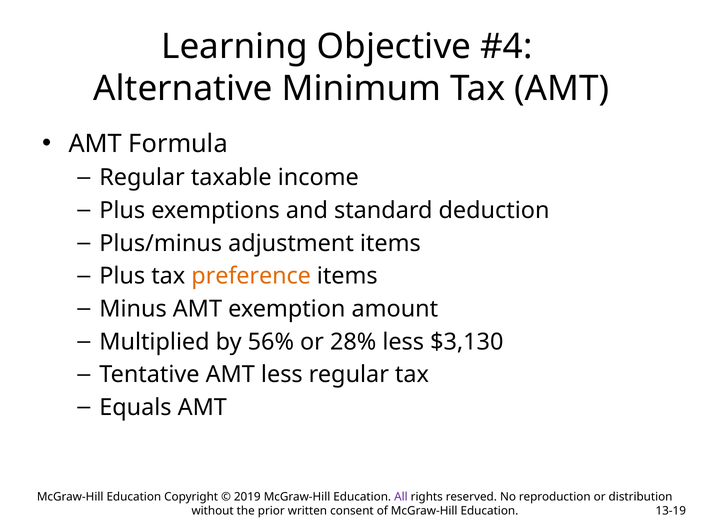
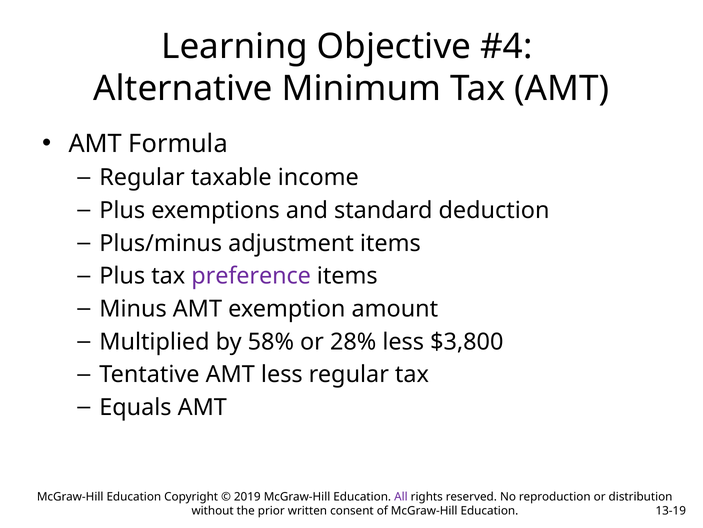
preference colour: orange -> purple (251, 276)
56%: 56% -> 58% (271, 341)
$3,130: $3,130 -> $3,800 (467, 341)
